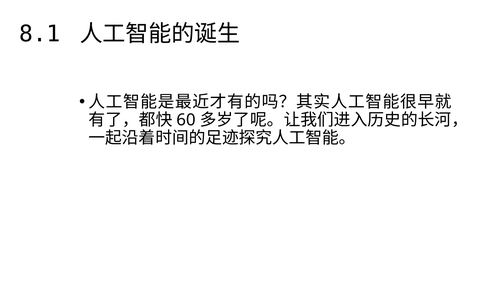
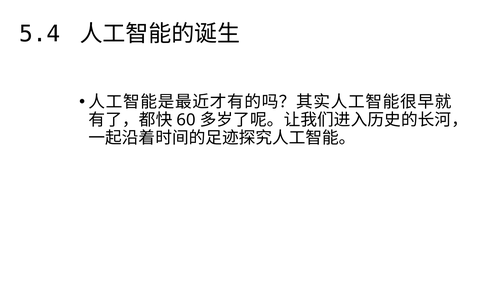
8.1: 8.1 -> 5.4 (40, 34)
